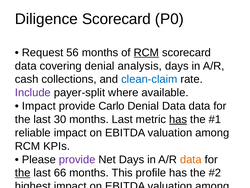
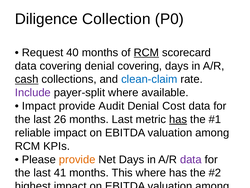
Diligence Scorecard: Scorecard -> Collection (116, 19)
56: 56 -> 40 (73, 52)
denial analysis: analysis -> covering (140, 66)
cash underline: none -> present (27, 79)
Carlo: Carlo -> Audit (111, 106)
Denial Data: Data -> Cost (174, 106)
30: 30 -> 26 (60, 119)
provide colour: purple -> orange (77, 159)
data colour: orange -> purple (191, 159)
the underline: present -> none (23, 172)
66: 66 -> 41 (60, 172)
This profile: profile -> where (151, 172)
